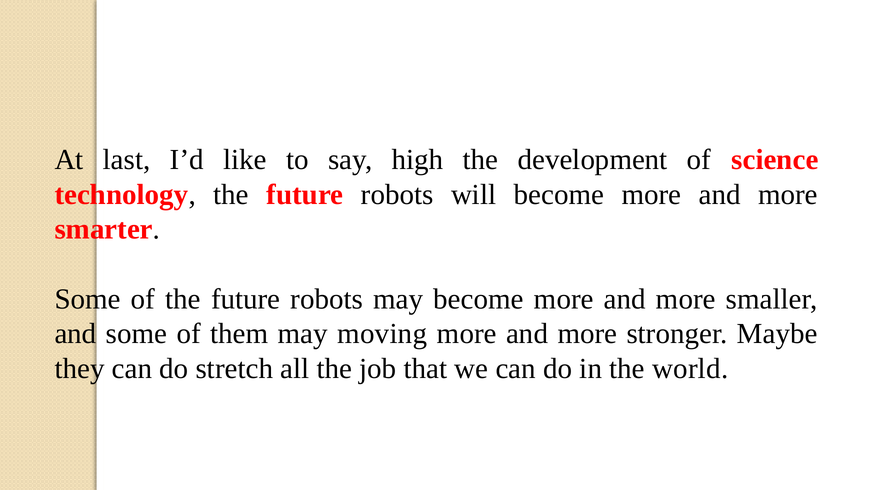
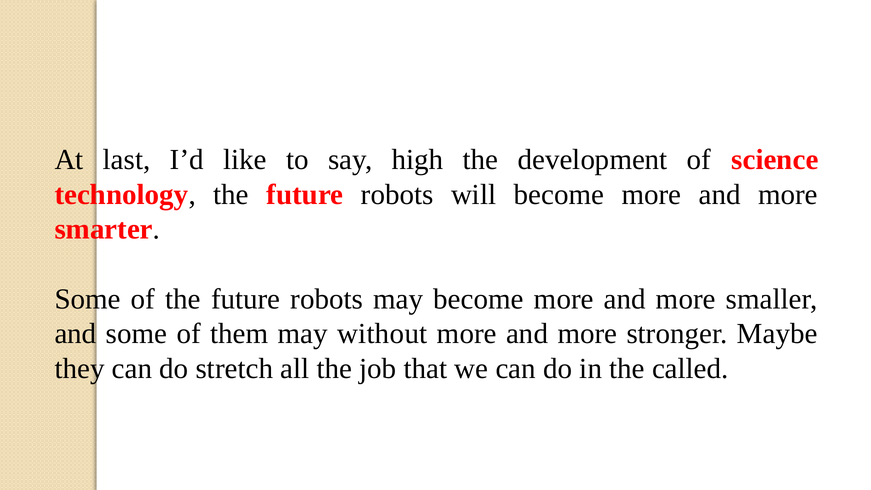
moving: moving -> without (382, 334)
world: world -> called (690, 369)
